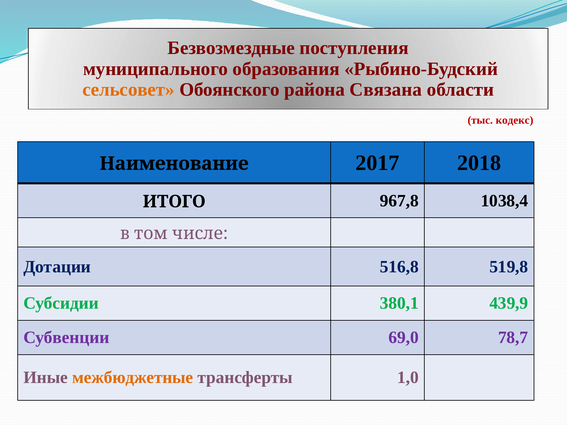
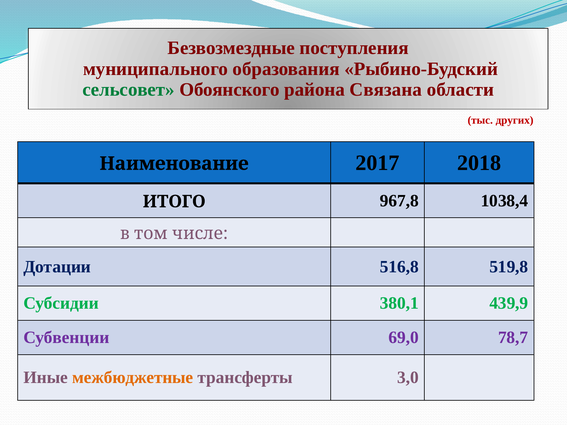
сельсовет colour: orange -> green (129, 90)
кодекс: кодекс -> других (515, 120)
1,0: 1,0 -> 3,0 (408, 378)
